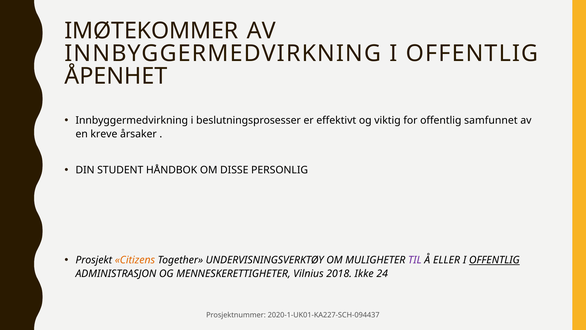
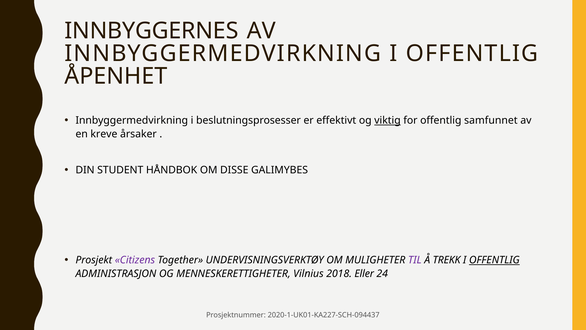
IMØTEKOMMER: IMØTEKOMMER -> INNBYGGERNES (151, 31)
viktig underline: none -> present (387, 120)
PERSONLIG: PERSONLIG -> GALIMYBES (280, 170)
Citizens colour: orange -> purple (135, 260)
ELLER: ELLER -> TREKK (447, 260)
Ikke: Ikke -> Eller (364, 274)
